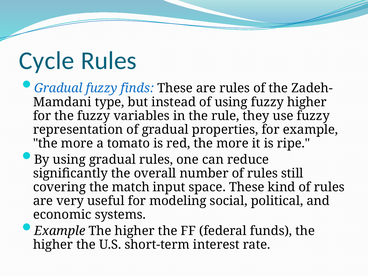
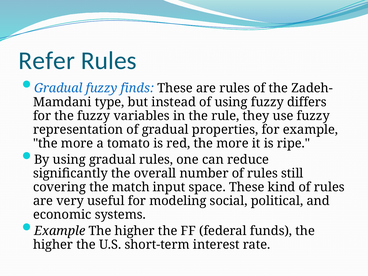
Cycle: Cycle -> Refer (47, 61)
fuzzy higher: higher -> differs (307, 102)
